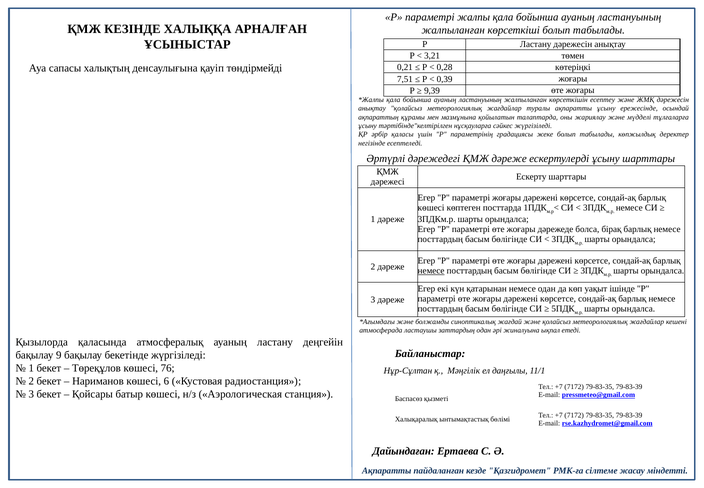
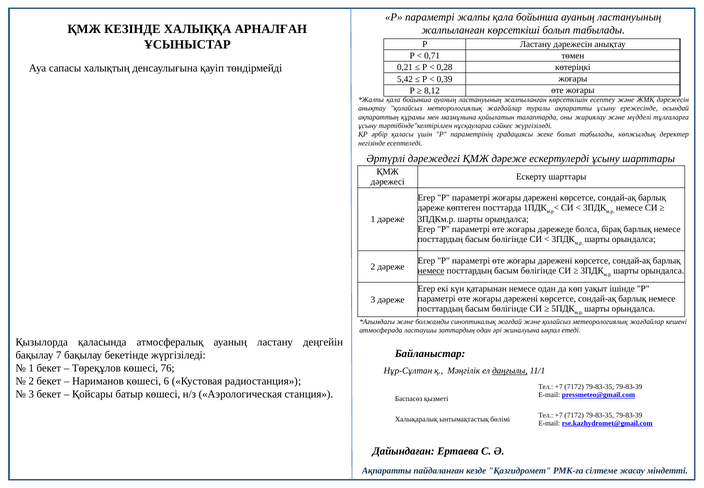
3,21: 3,21 -> 0,71 (432, 56)
7,51: 7,51 -> 5,42 (405, 79)
9,39: 9,39 -> 8,12 (432, 91)
көшесі: көшесі -> дәреже (431, 208)
9: 9 -> 7 (59, 355)
даңғылы underline: none -> present (510, 370)
